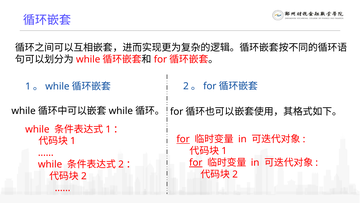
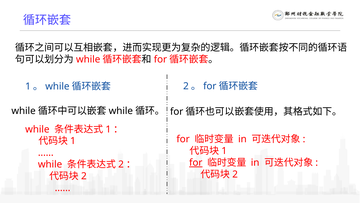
for underline: present -> none (183, 139)
